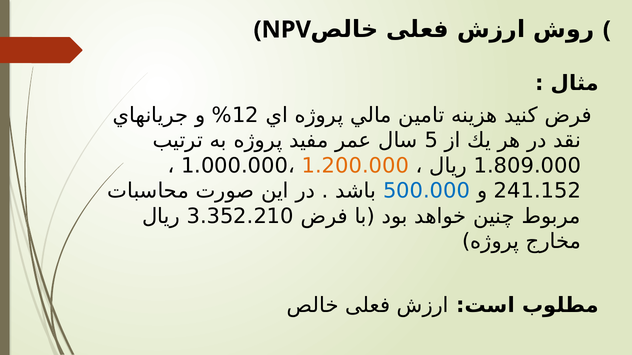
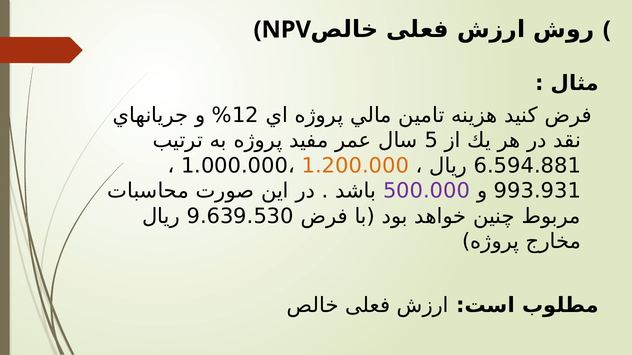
1.809.000: 1.809.000 -> 6.594.881 (527, 166)
500.000 colour: blue -> purple (427, 191)
241.152: 241.152 -> 993.931 (537, 191)
3.352.210: 3.352.210 -> 9.639.530 (240, 216)
